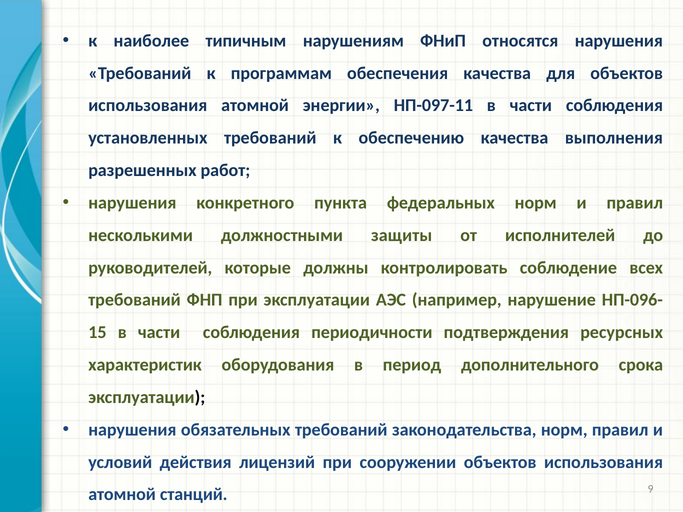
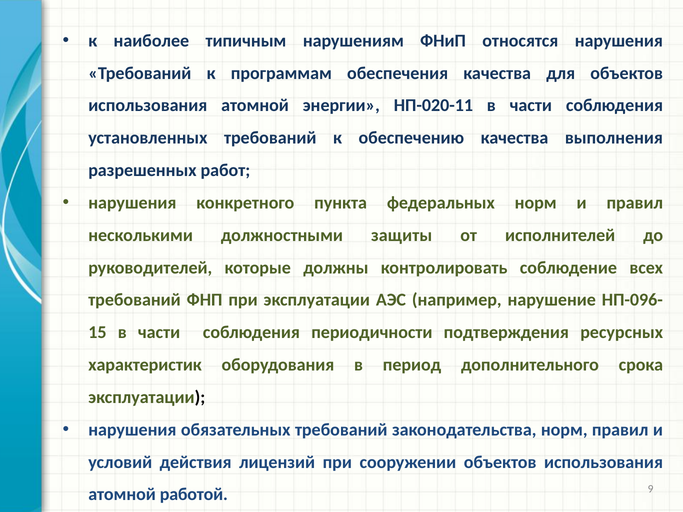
НП-097-11: НП-097-11 -> НП-020-11 (433, 106)
станций: станций -> работой (194, 495)
